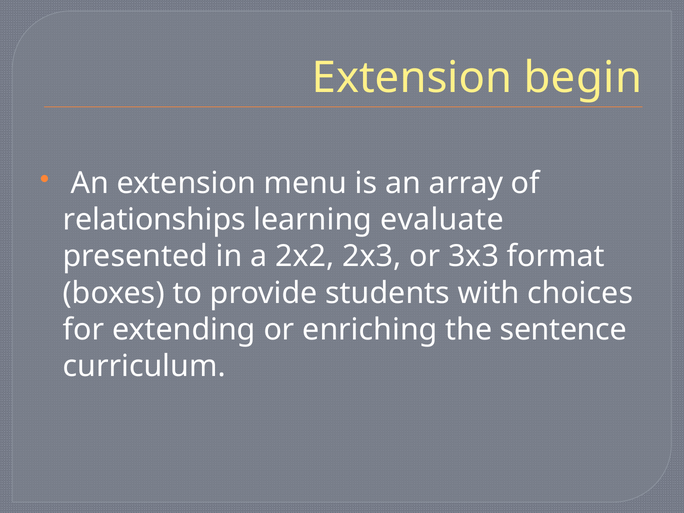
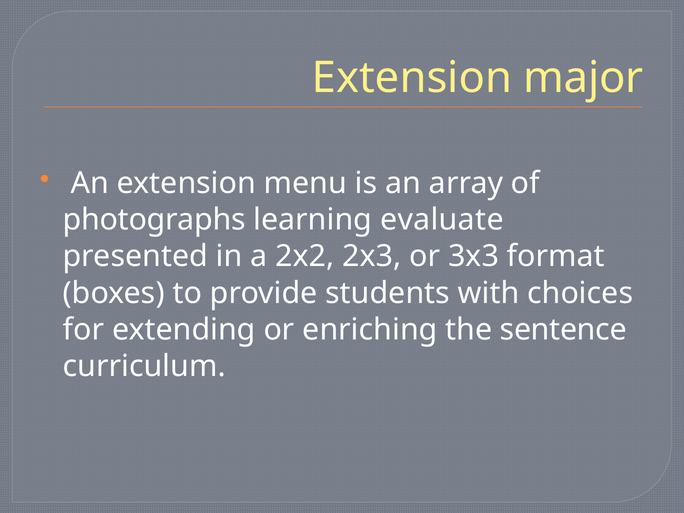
begin: begin -> major (583, 78)
relationships: relationships -> photographs (154, 220)
